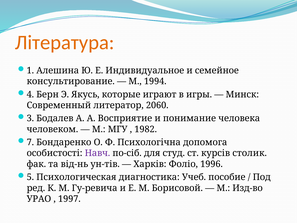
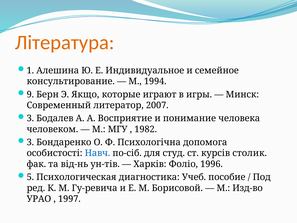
4: 4 -> 9 (30, 94)
Якусь: Якусь -> Якщо (85, 94)
2060: 2060 -> 2007 (157, 105)
7: 7 -> 3 (30, 142)
Навч colour: purple -> blue (97, 153)
